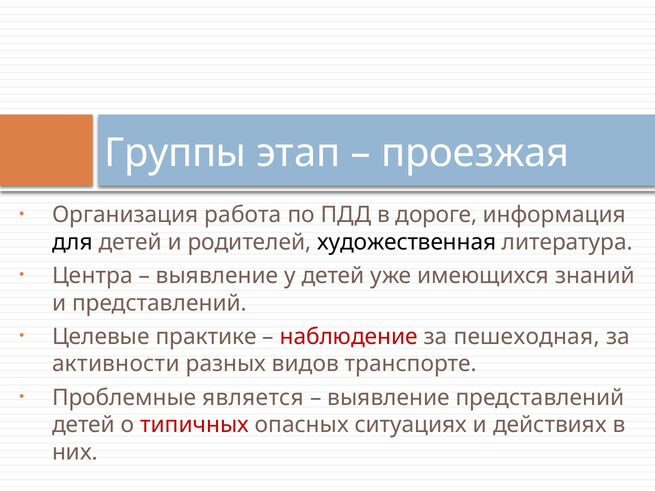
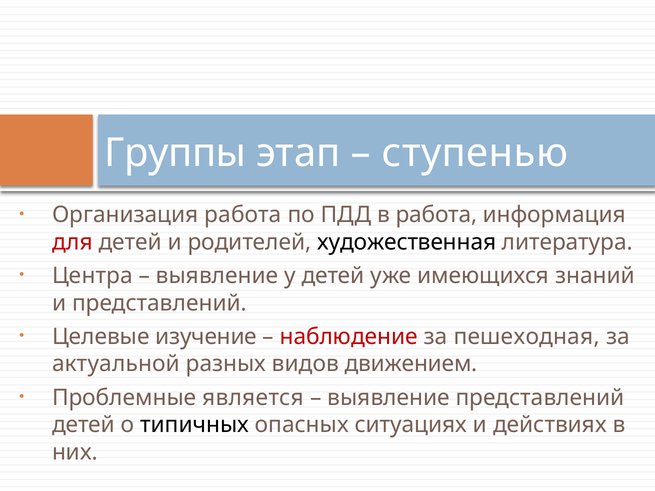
проезжая: проезжая -> ступенью (475, 153)
в дороге: дороге -> работа (436, 215)
для colour: black -> red (72, 242)
практике: практике -> изучение (206, 337)
активности: активности -> актуальной (116, 364)
транспорте: транспорте -> движением (411, 364)
типичных colour: red -> black (195, 425)
